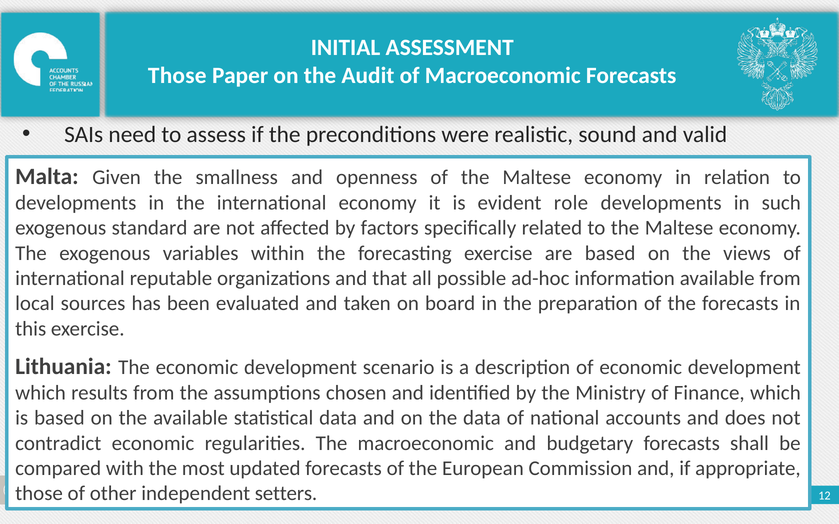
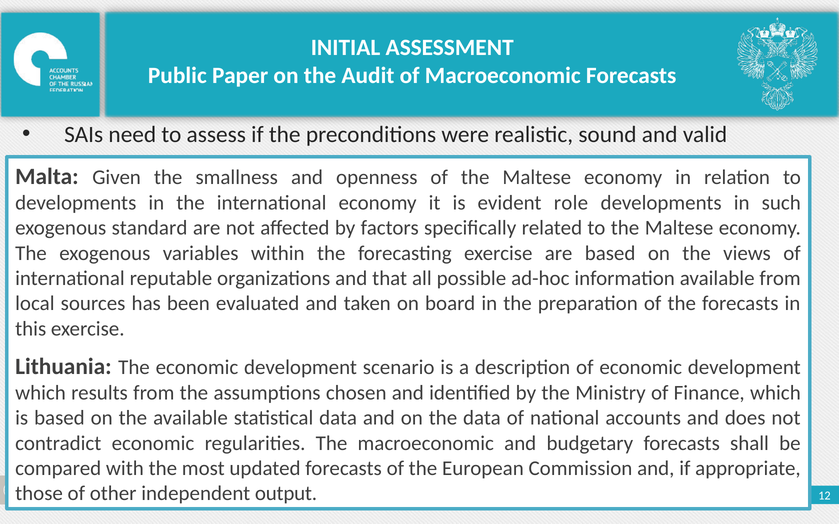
Those: Those -> Public (177, 76)
setters: setters -> output (286, 494)
